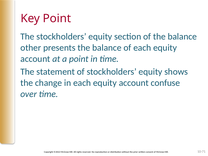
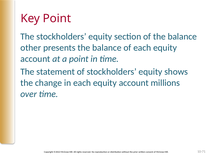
confuse: confuse -> millions (165, 83)
